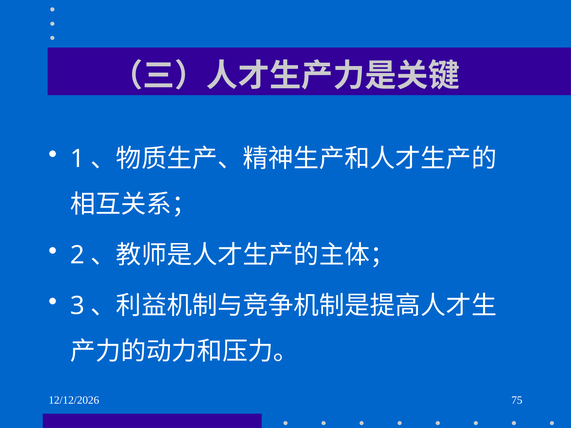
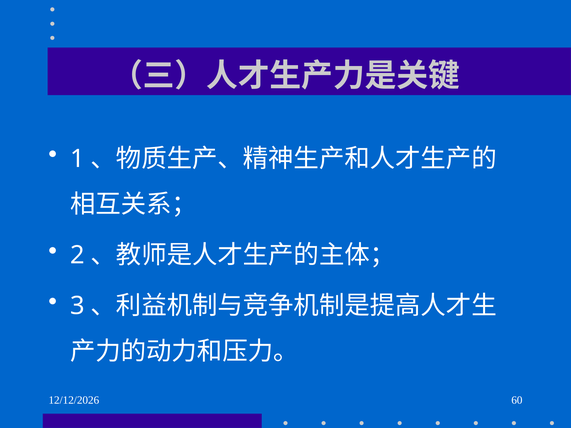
75: 75 -> 60 (517, 400)
